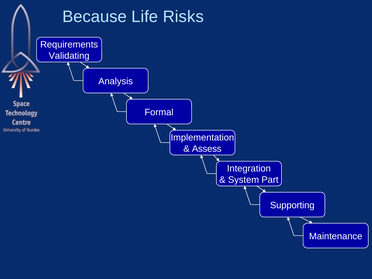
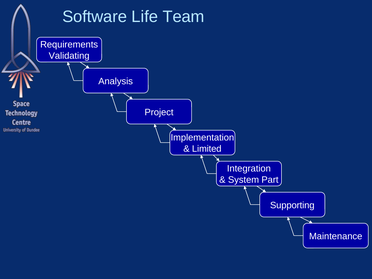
Because: Because -> Software (95, 17)
Risks: Risks -> Team (183, 17)
Formal: Formal -> Project (159, 112)
Assess: Assess -> Limited (207, 149)
